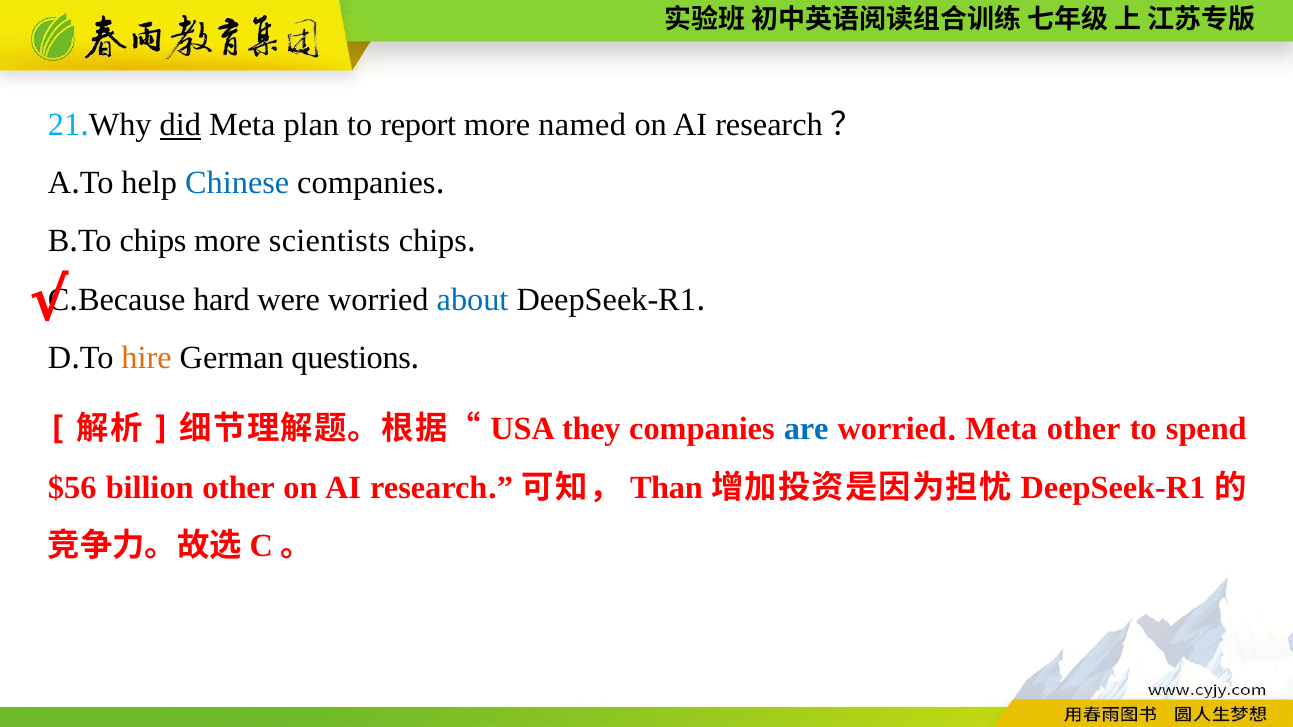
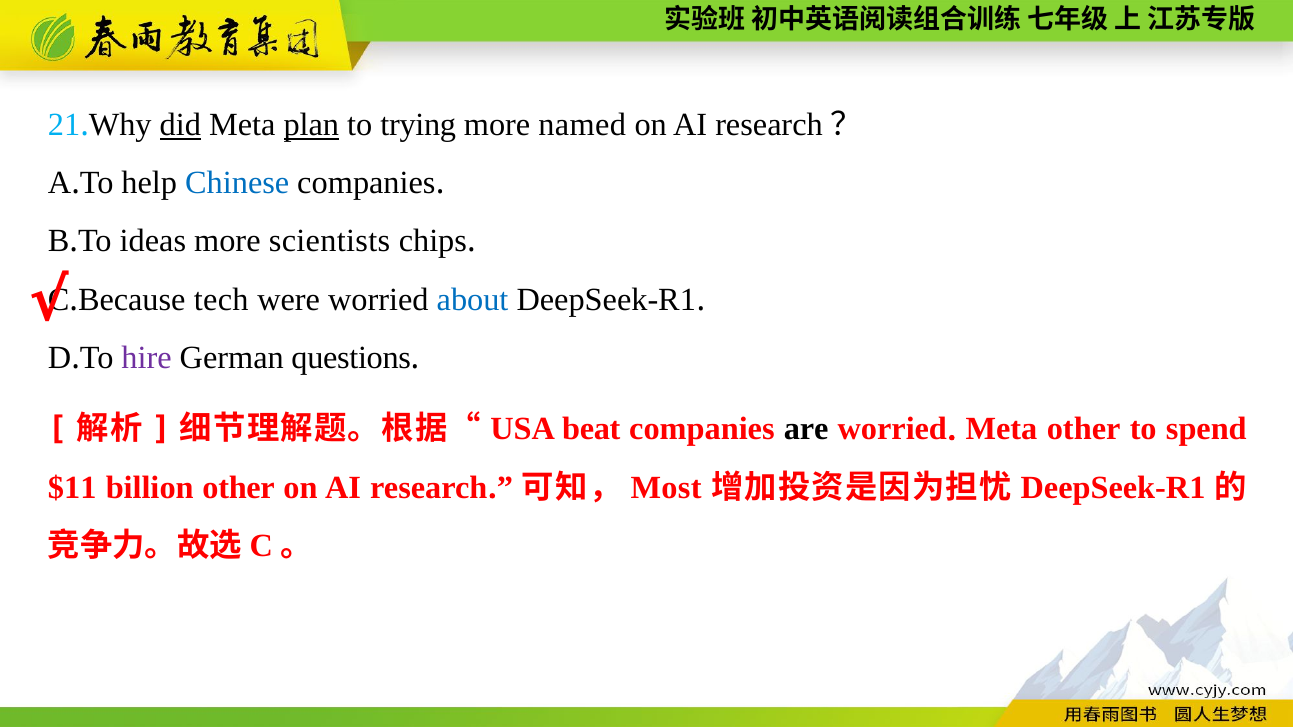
plan underline: none -> present (311, 125)
report: report -> trying (418, 125)
To chips: chips -> ideas (153, 241)
hard: hard -> tech (221, 300)
hire colour: orange -> purple (147, 358)
they: they -> beat (591, 430)
are colour: blue -> black (806, 430)
$56: $56 -> $11 (72, 488)
Than: Than -> Most (666, 488)
